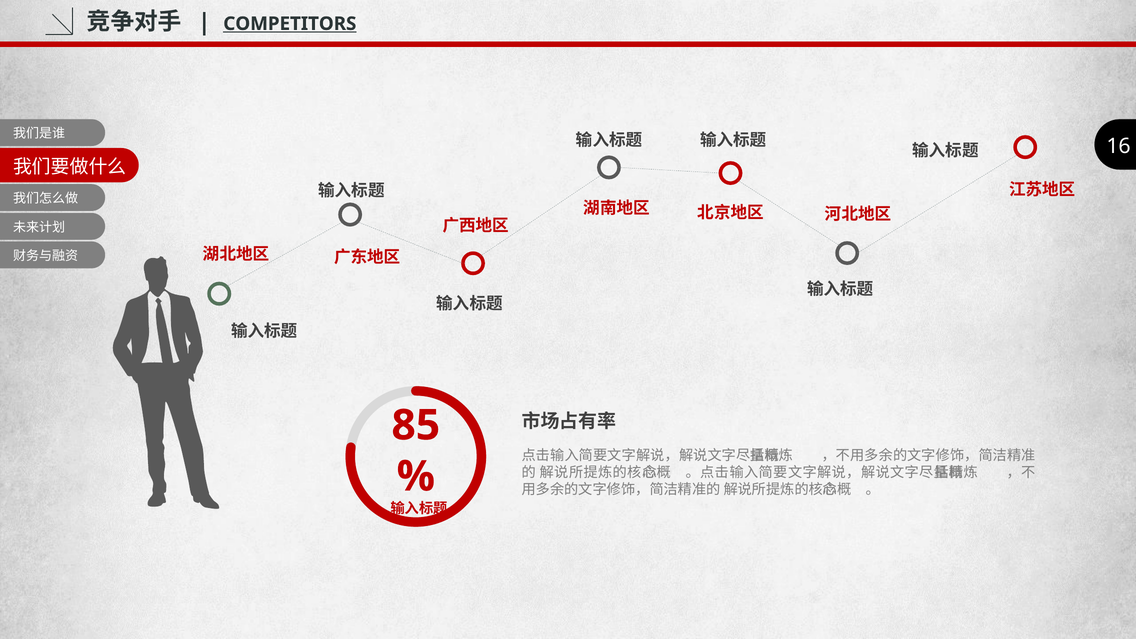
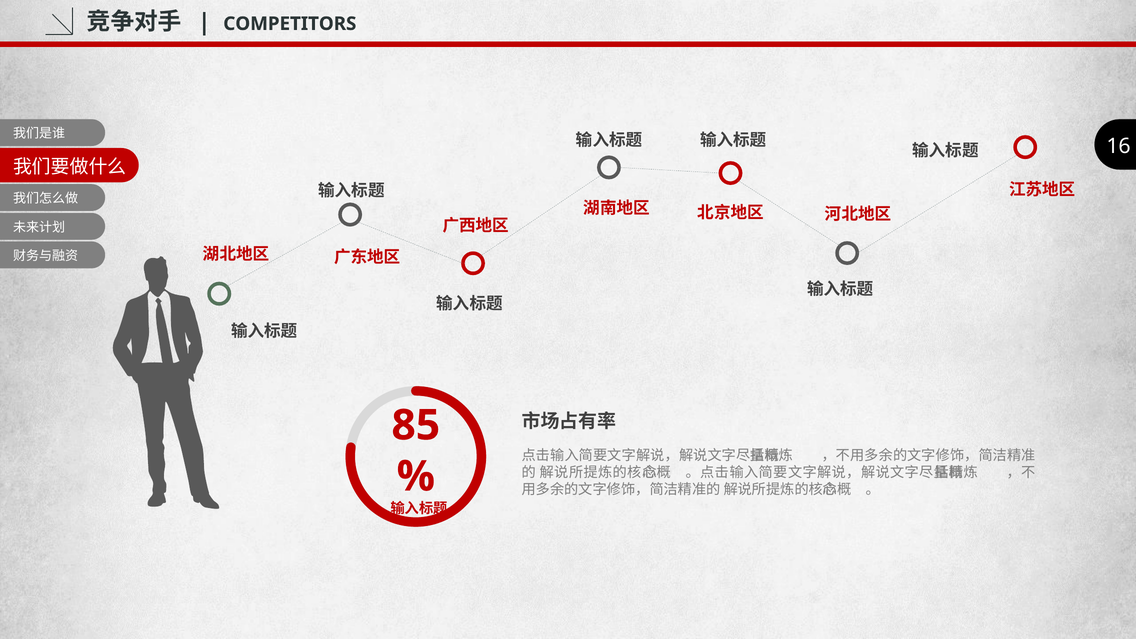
COMPETITORS underline: present -> none (290, 24)
